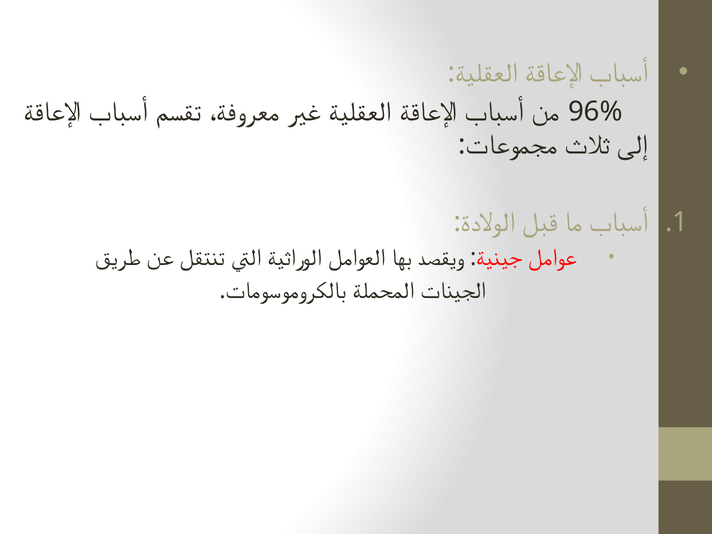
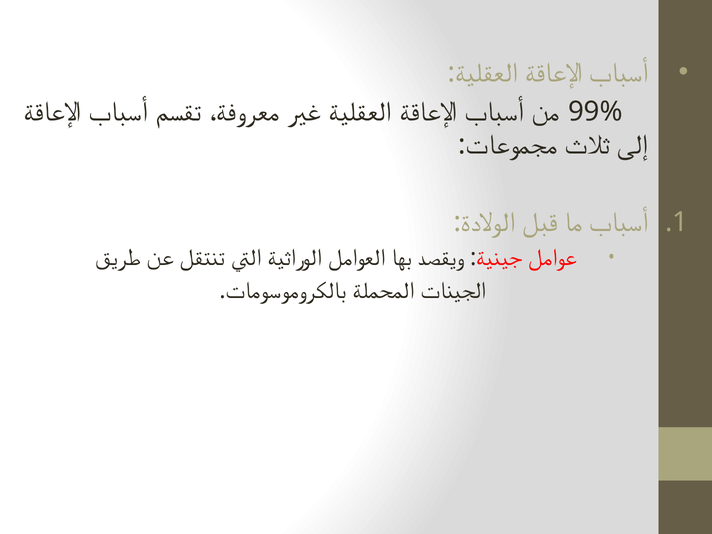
96%: 96% -> 99% (595, 111)
